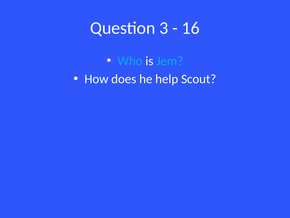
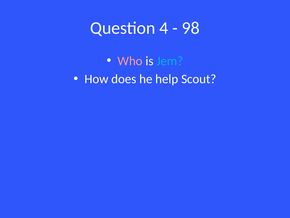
3: 3 -> 4 (164, 28)
16: 16 -> 98 (191, 28)
Who colour: light blue -> pink (130, 61)
